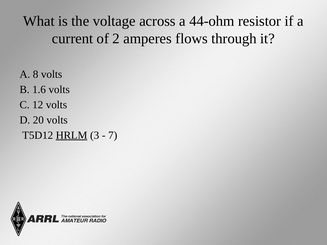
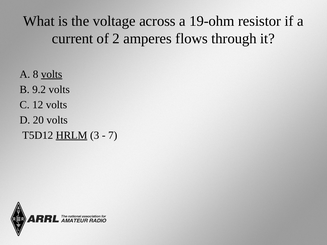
44-ohm: 44-ohm -> 19-ohm (212, 21)
volts underline: none -> present (52, 74)
1.6: 1.6 -> 9.2 (39, 90)
